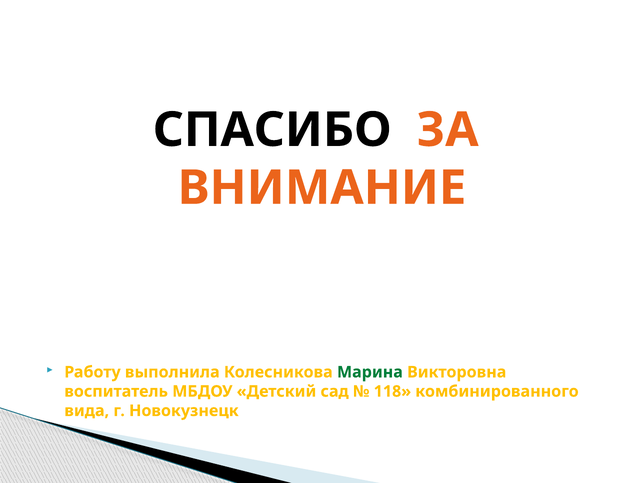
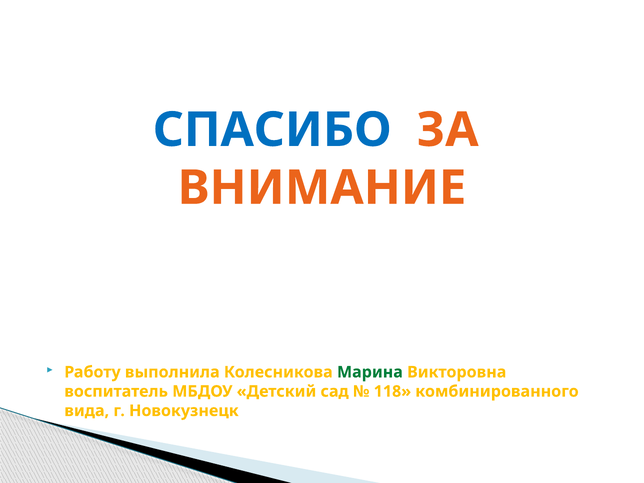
СПАСИБО colour: black -> blue (272, 130)
